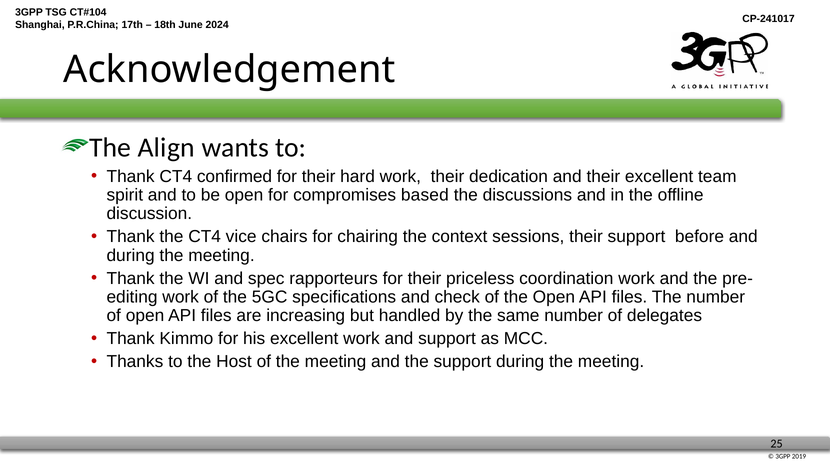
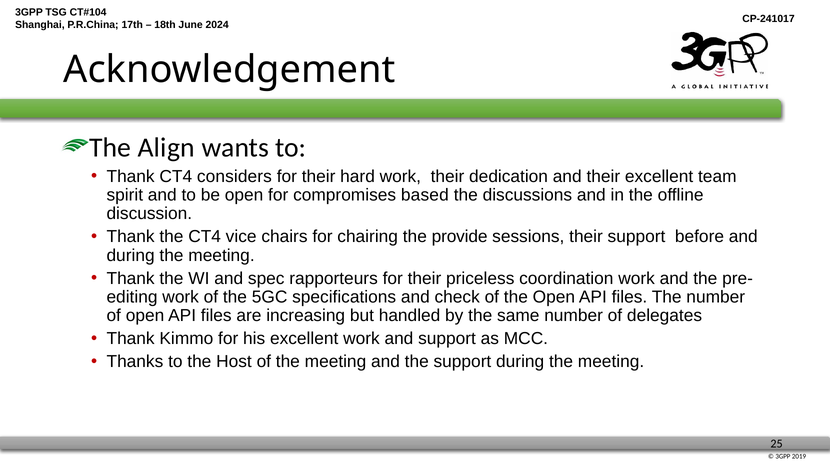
confirmed: confirmed -> considers (234, 176)
context: context -> provide (460, 237)
